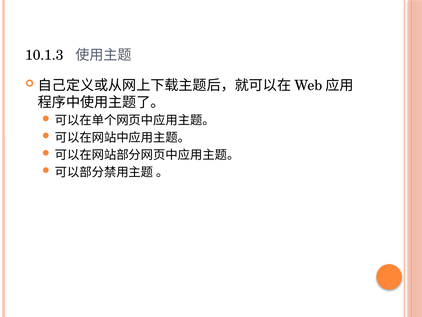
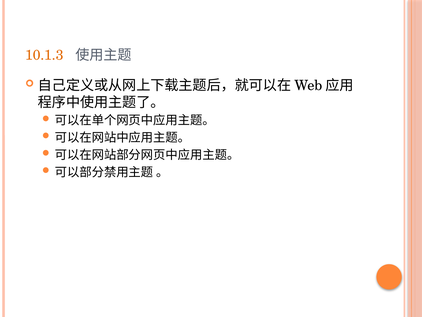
10.1.3 colour: black -> orange (44, 55)
